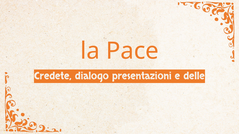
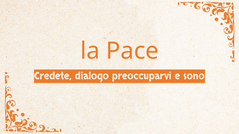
presentazioni: presentazioni -> preoccuparvi (142, 76)
delle: delle -> sono (194, 76)
